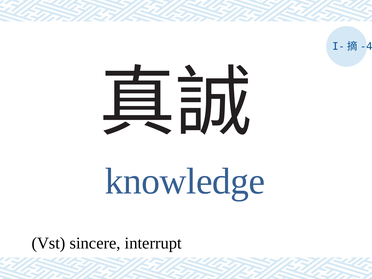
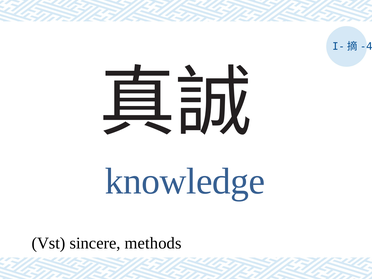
interrupt: interrupt -> methods (153, 243)
